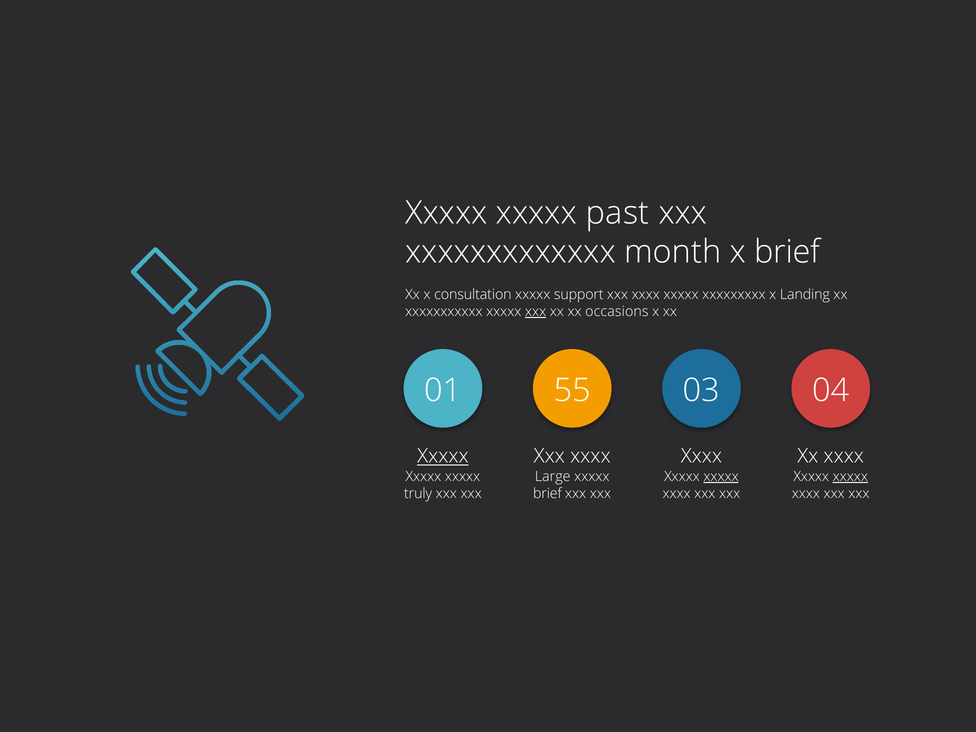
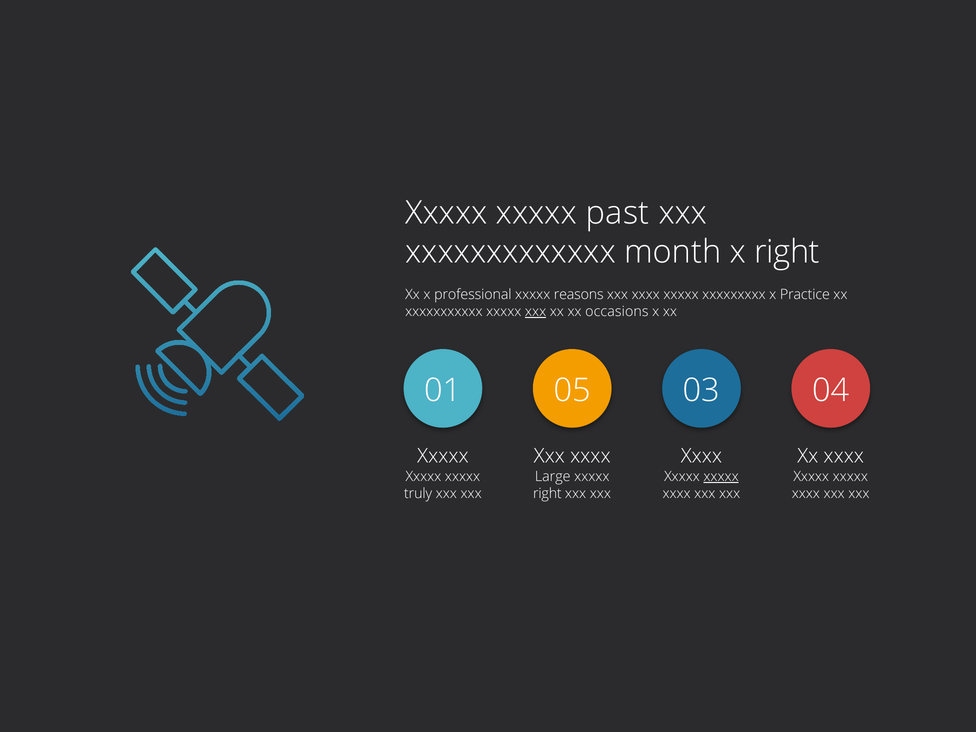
x brief: brief -> right (787, 252)
consultation: consultation -> professional (473, 294)
support: support -> reasons (579, 294)
Landing: Landing -> Practice (805, 294)
55: 55 -> 05 (572, 391)
Xxxxx underline: present -> none (443, 456)
xxxxx underline: present -> none (850, 477)
brief: brief -> right (547, 494)
